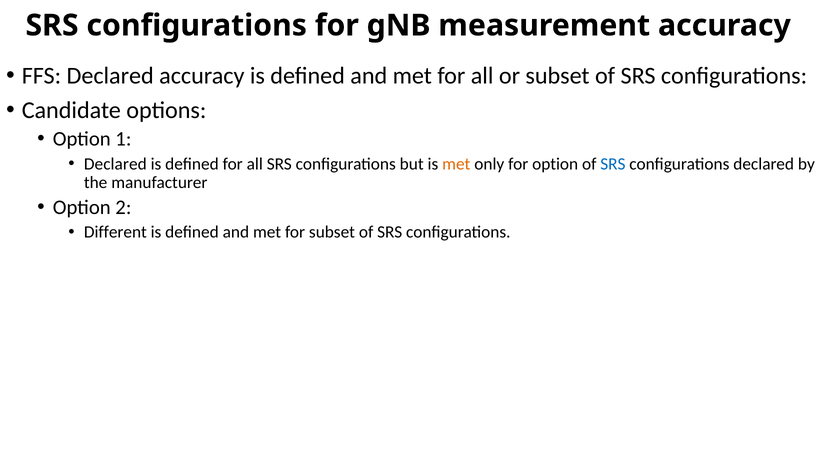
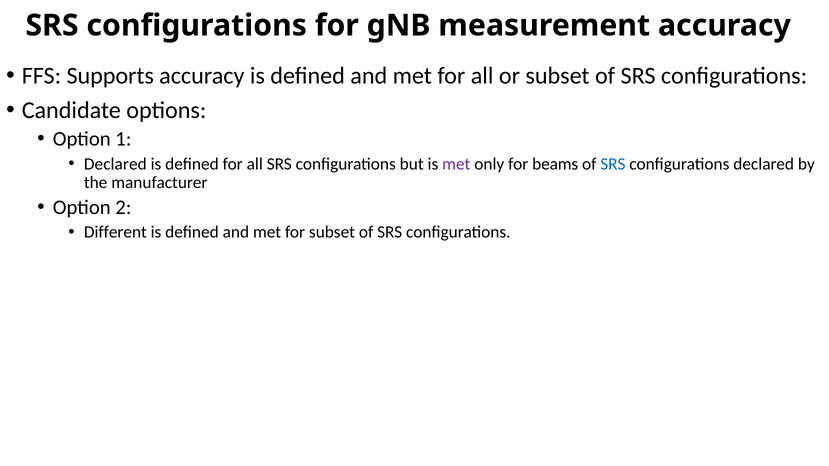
FFS Declared: Declared -> Supports (110, 76)
met colour: orange -> purple (456, 164)
for option: option -> beams (555, 164)
